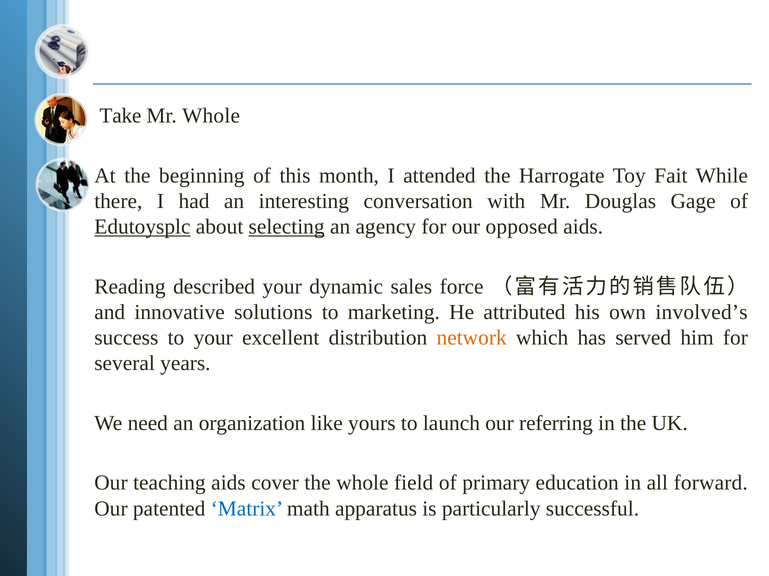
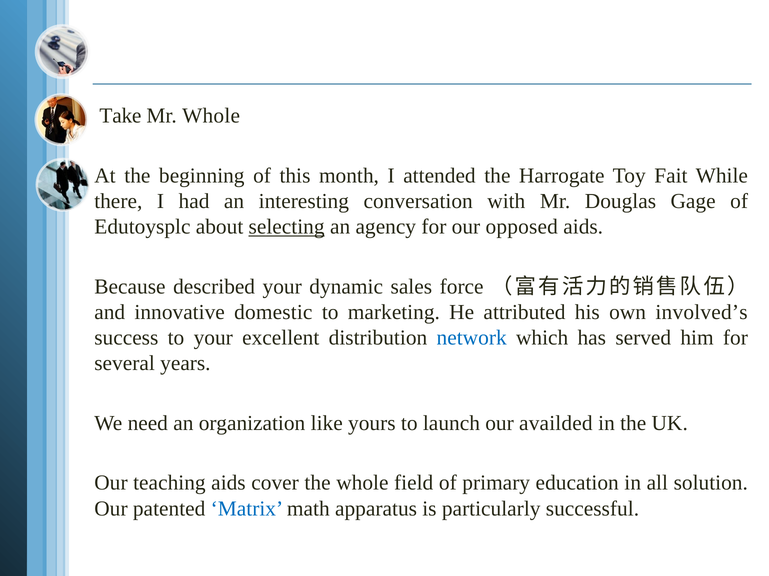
Edutoysplc underline: present -> none (142, 227)
Reading: Reading -> Because (130, 287)
solutions: solutions -> domestic (273, 313)
network colour: orange -> blue (472, 338)
referring: referring -> availded (556, 424)
forward: forward -> solution (711, 484)
